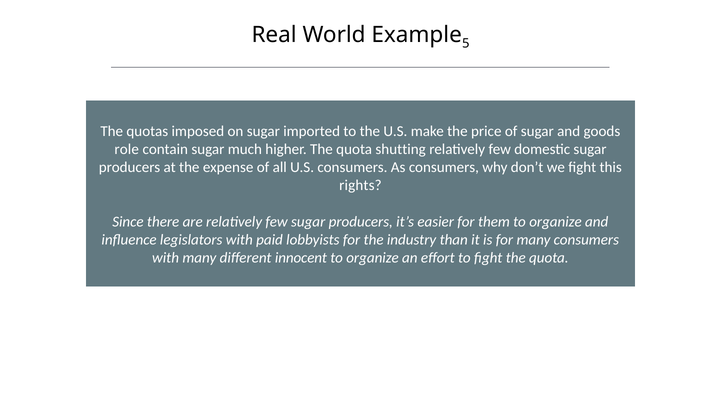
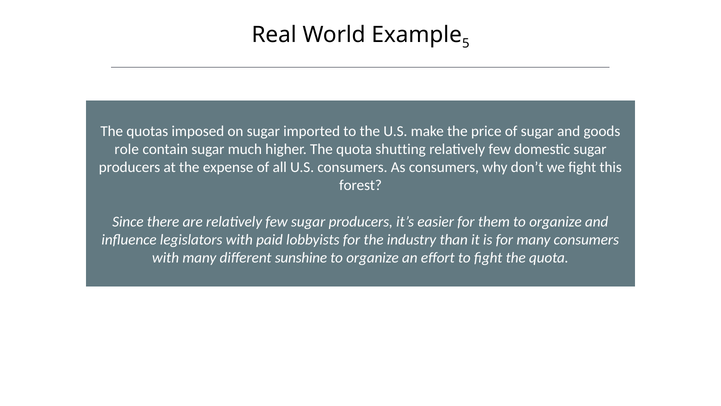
rights: rights -> forest (361, 185)
innocent: innocent -> sunshine (301, 257)
